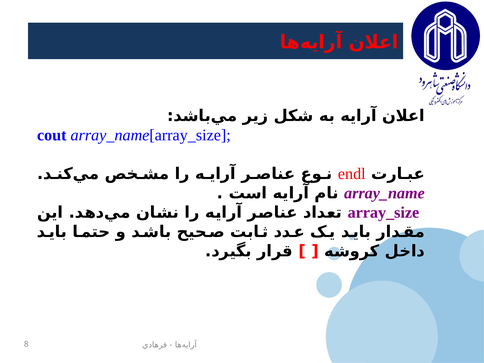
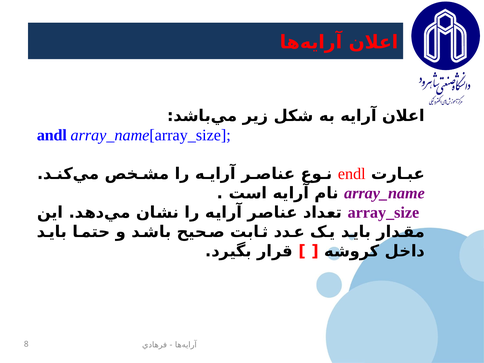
cout: cout -> andl (52, 135)
